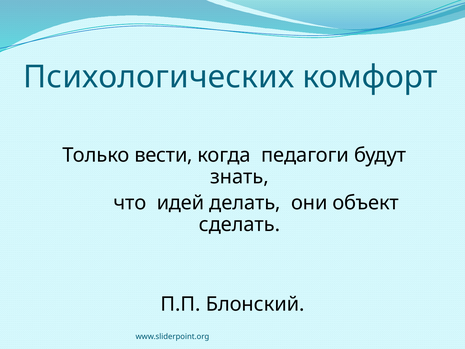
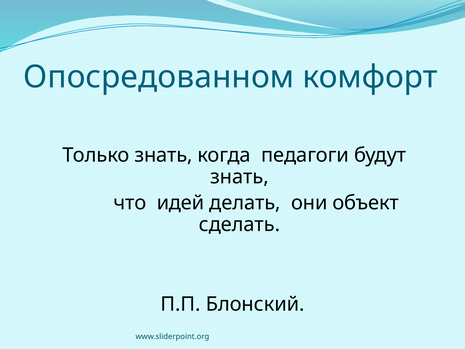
Психологических: Психологических -> Опосредованном (159, 77)
Только вести: вести -> знать (164, 155)
